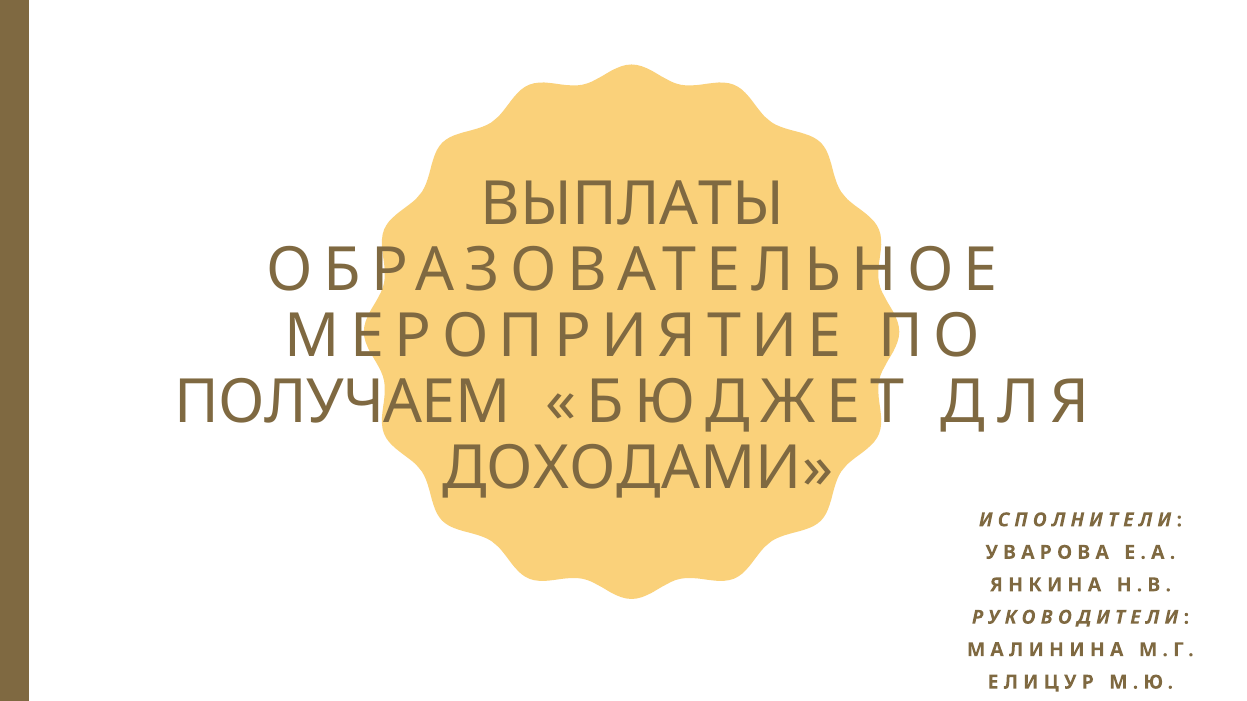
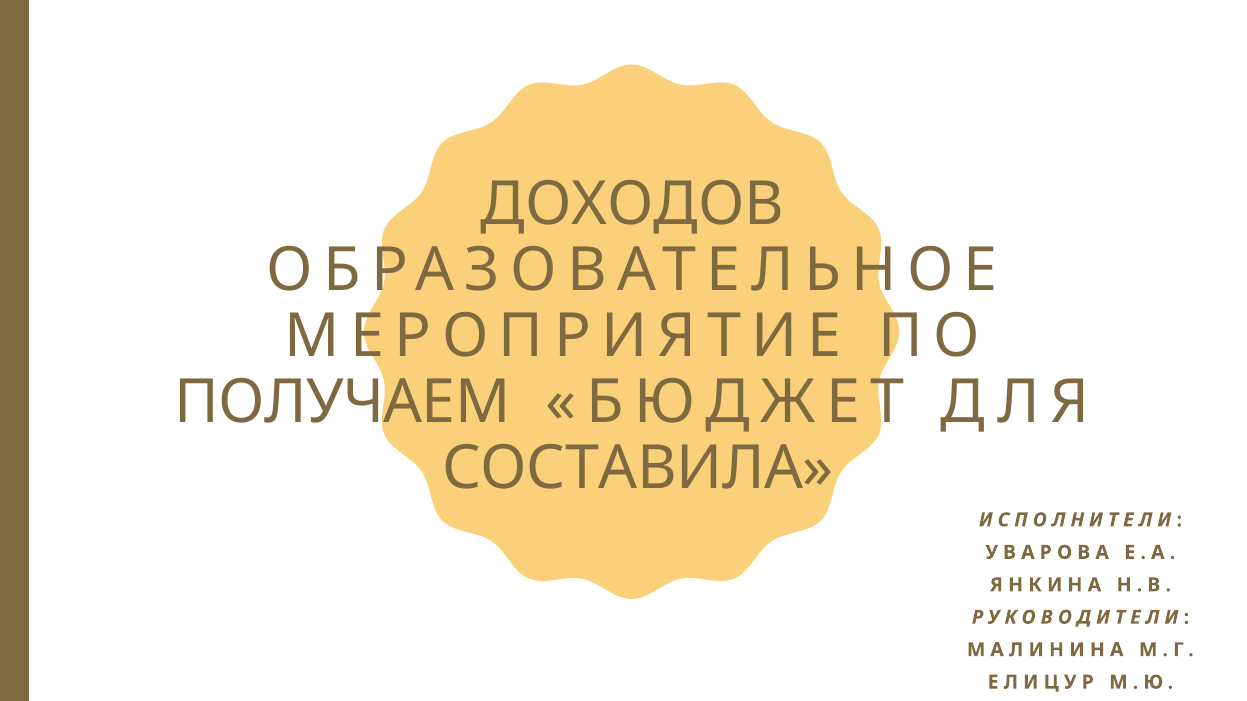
ВЫПЛАТЫ: ВЫПЛАТЫ -> ДОХОДОВ (633, 205)
ДОХОДАМИ: ДОХОДАМИ -> СОСТАВИЛА (638, 469)
